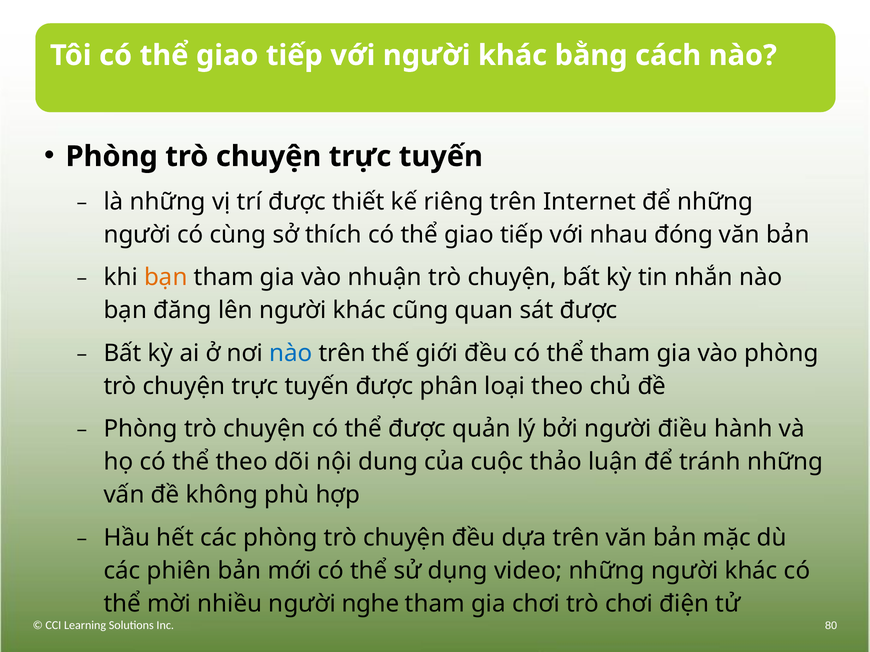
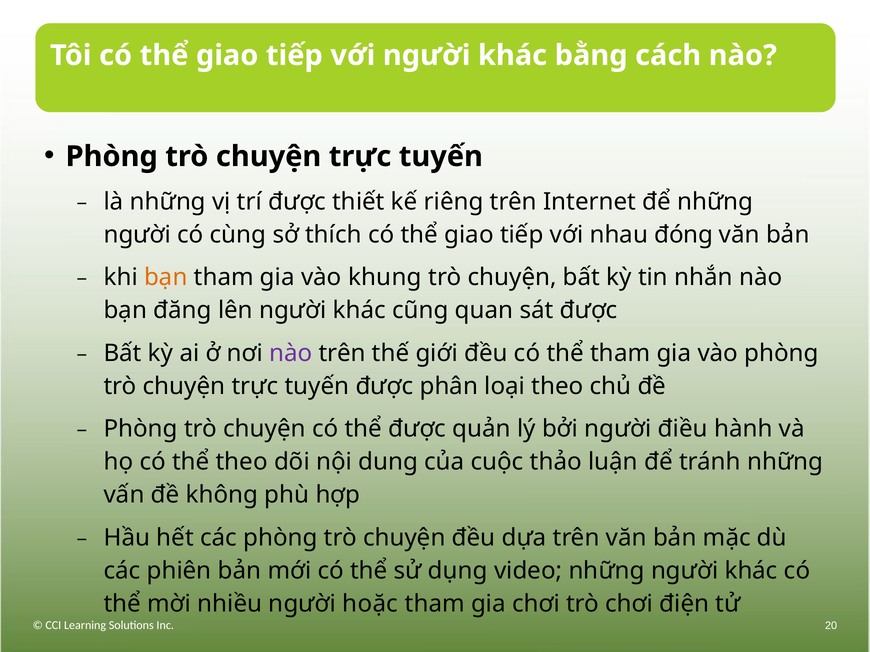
nhuận: nhuận -> khung (385, 278)
nào colour: blue -> purple (291, 353)
nghe: nghe -> hoặc (370, 604)
80: 80 -> 20 (831, 626)
